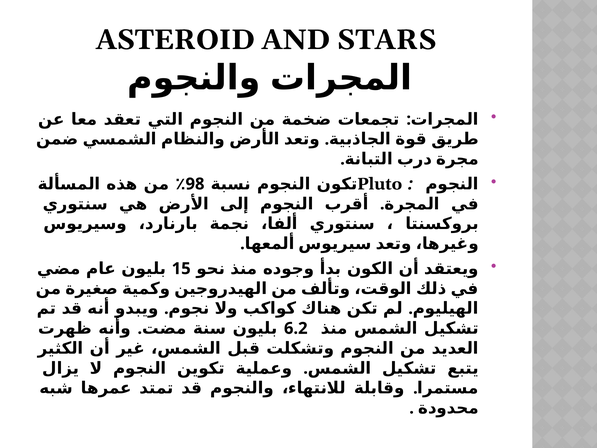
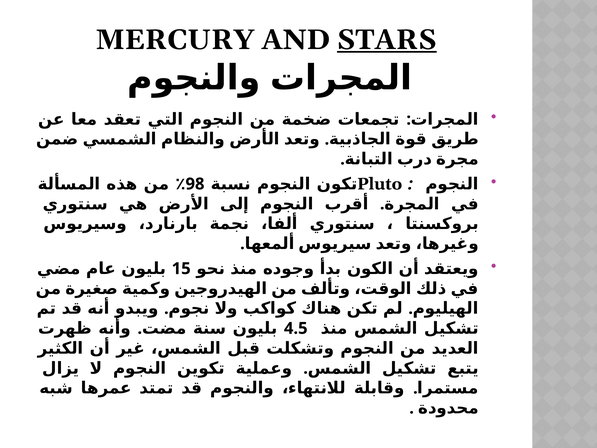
ASTEROID: ASTEROID -> MERCURY (175, 40)
STARS underline: none -> present (387, 40)
6.2: 6.2 -> 4.5 (296, 328)
